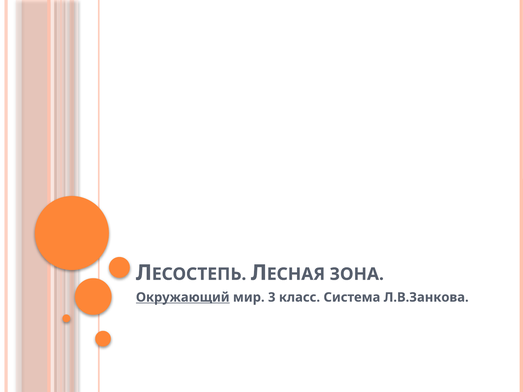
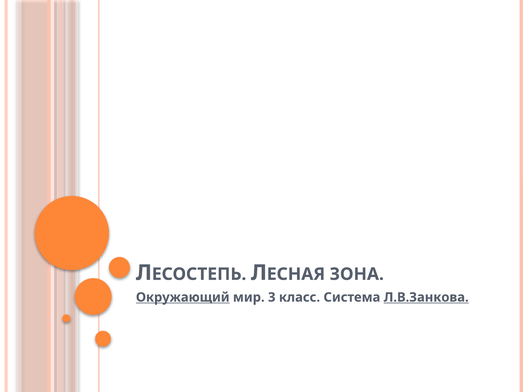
Л.В.Занкова underline: none -> present (426, 298)
